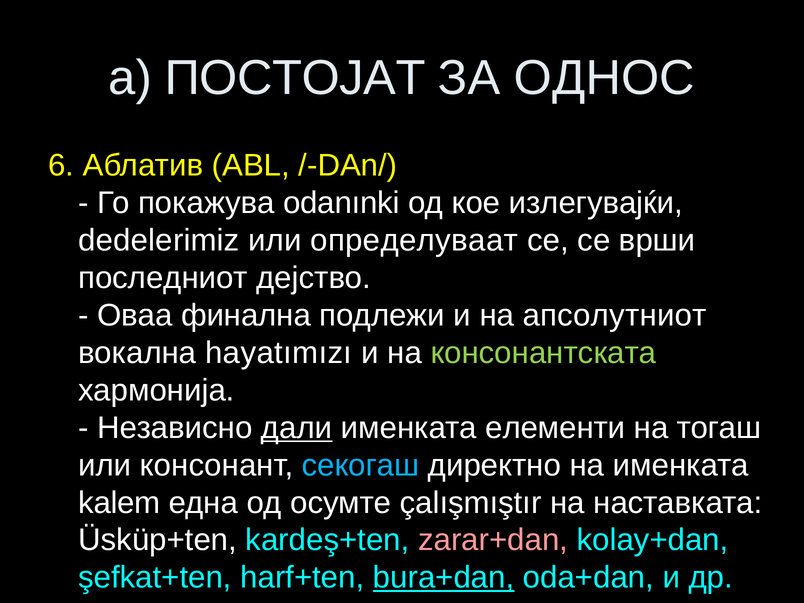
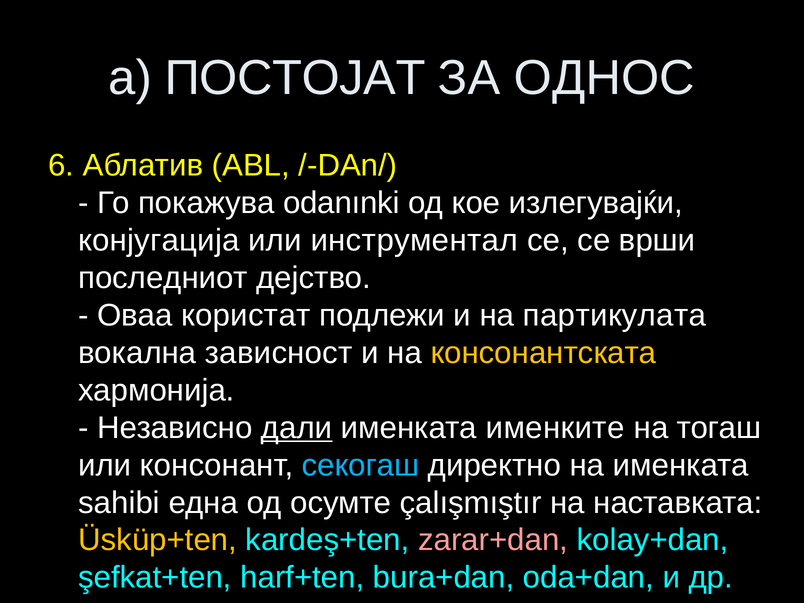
dedelerimiz: dedelerimiz -> конјугација (159, 241)
определуваат: определуваат -> инструментал (414, 241)
финална: финална -> користат (246, 315)
апсолутниот: апсолутниот -> партикулата (615, 315)
hayatımızı: hayatımızı -> зависност (279, 353)
консонантската colour: light green -> yellow (543, 353)
елементи: елементи -> именките (555, 428)
kalem: kalem -> sahibi (119, 503)
Üsküp+ten colour: white -> yellow (158, 540)
bura+dan underline: present -> none (444, 578)
